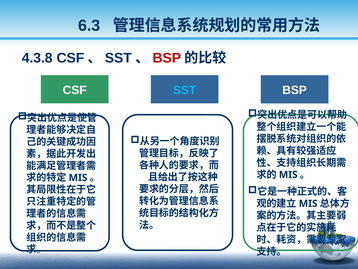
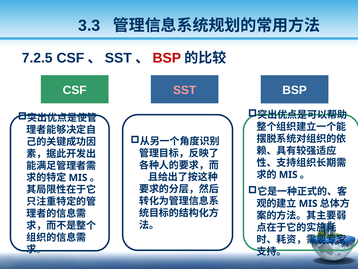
6.3: 6.3 -> 3.3 (89, 25)
4.3.8: 4.3.8 -> 7.2.5 (37, 58)
SST colour: light blue -> pink (185, 90)
